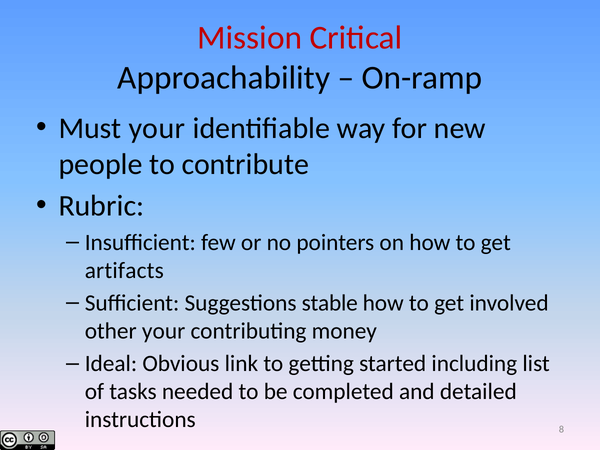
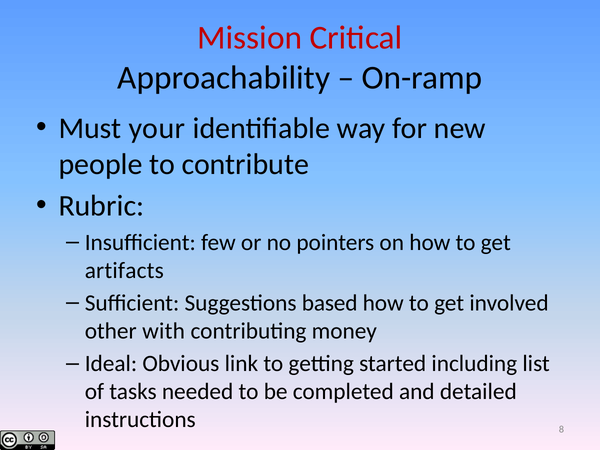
stable: stable -> based (330, 303)
other your: your -> with (164, 331)
